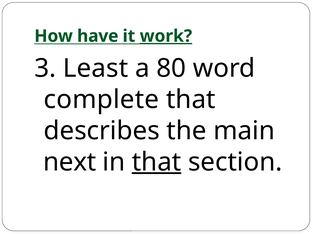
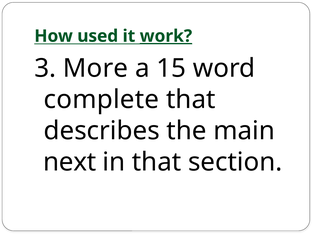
have: have -> used (98, 36)
Least: Least -> More (95, 68)
80: 80 -> 15 (171, 68)
that underline: present -> none (157, 162)
